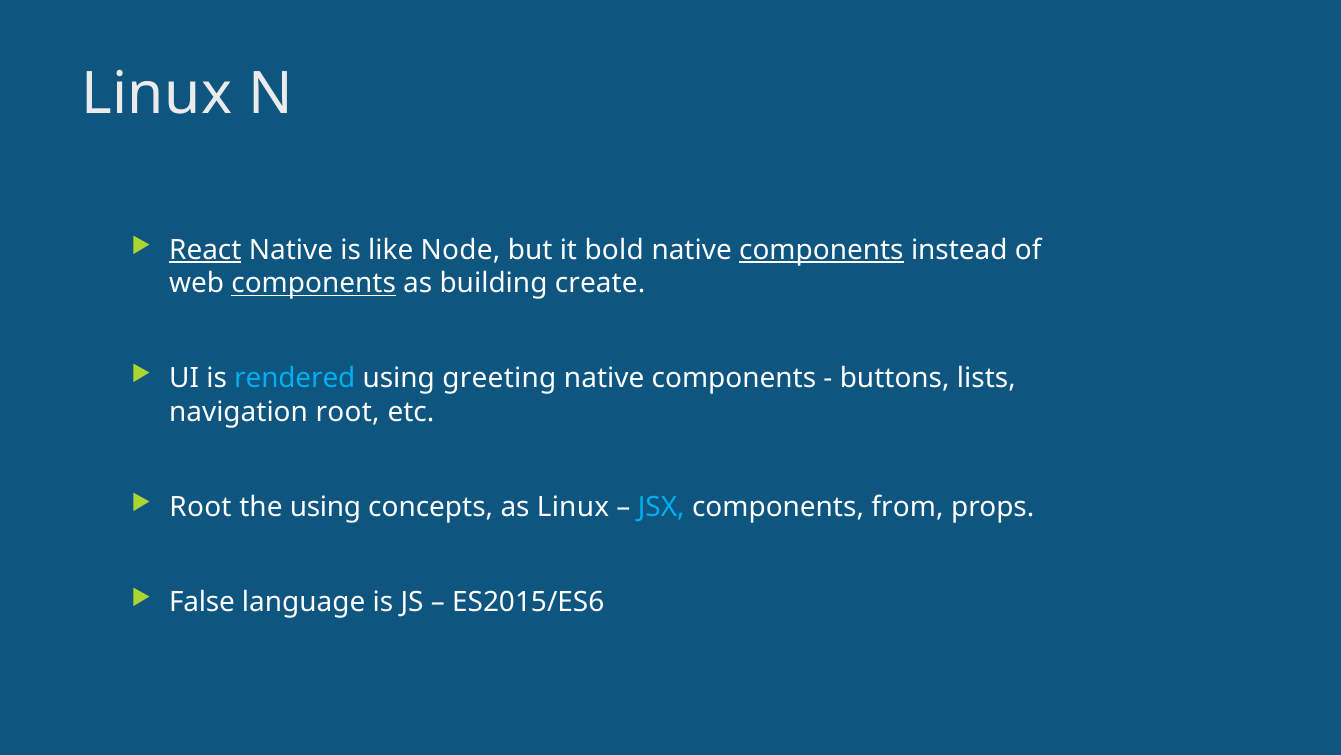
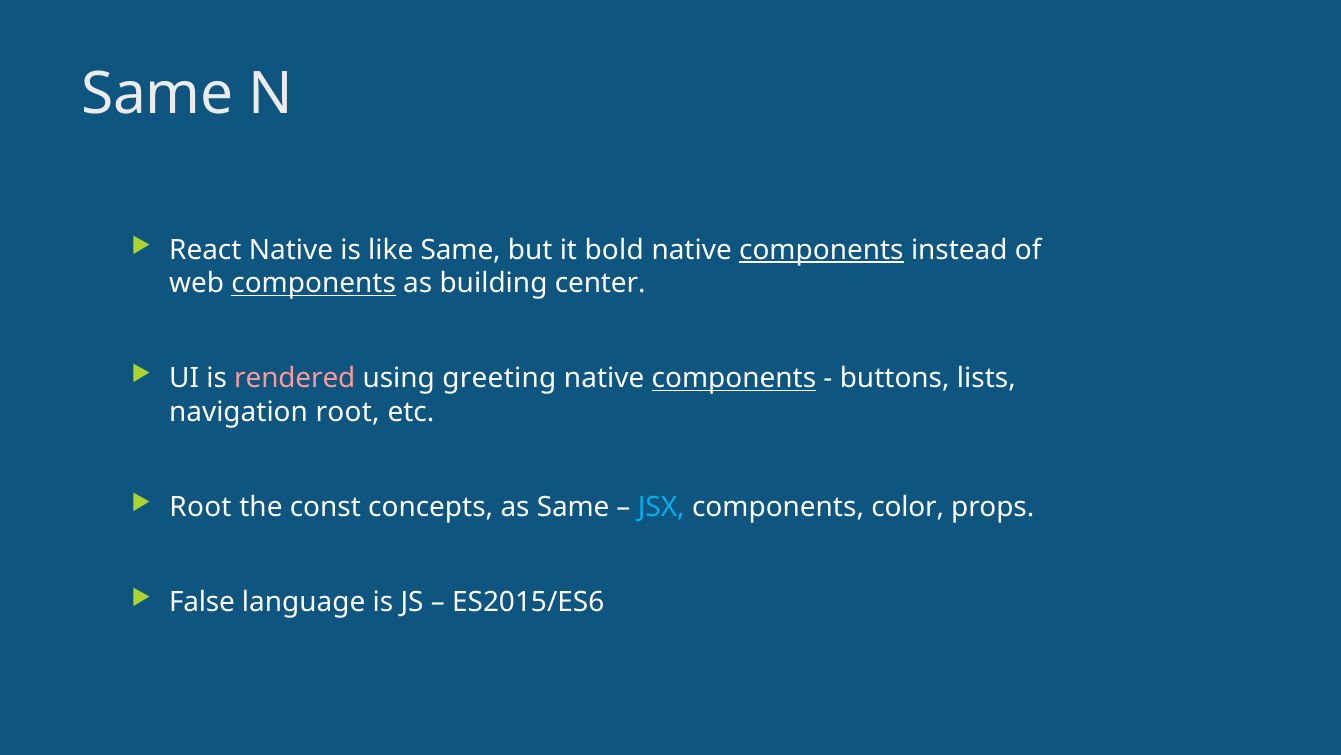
Linux: Linux -> Same (157, 94)
React underline: present -> none (205, 250)
like Node: Node -> Same (461, 250)
create: create -> center (600, 283)
rendered colour: light blue -> pink (295, 378)
components underline: none -> present (734, 378)
the using: using -> const (325, 507)
as Linux: Linux -> Same (573, 507)
from: from -> color (908, 507)
